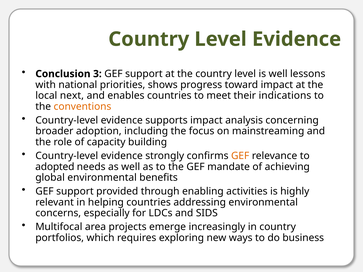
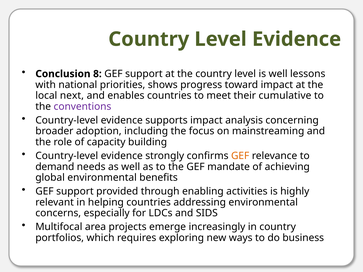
3: 3 -> 8 (97, 74)
indications: indications -> cumulative (285, 96)
conventions colour: orange -> purple (82, 107)
adopted: adopted -> demand (55, 167)
